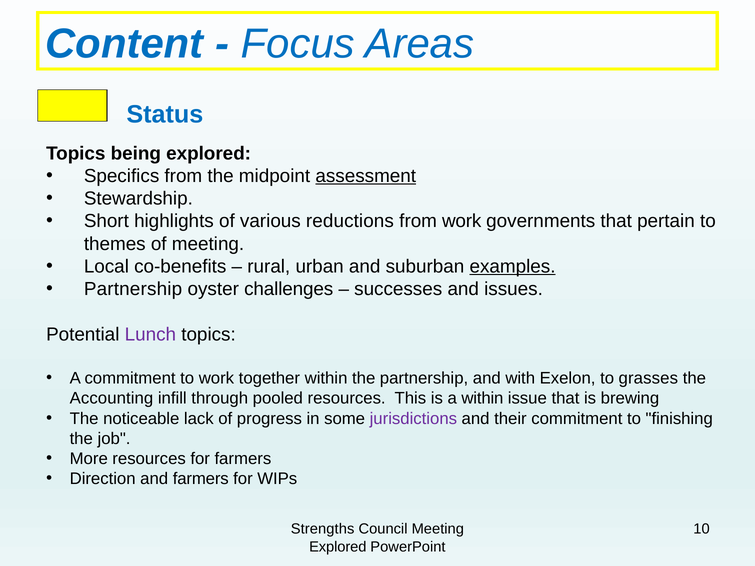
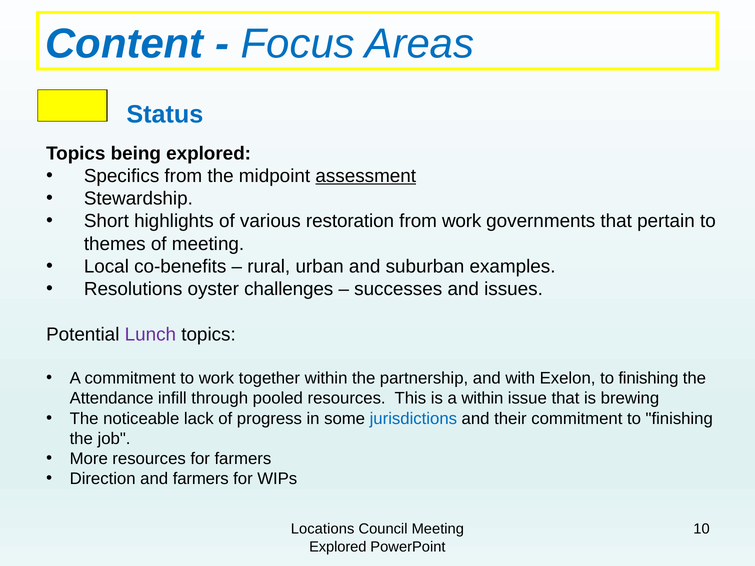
reductions: reductions -> restoration (350, 221)
examples underline: present -> none (512, 267)
Partnership: Partnership -> Resolutions (133, 289)
Exelon to grasses: grasses -> finishing (648, 378)
Accounting: Accounting -> Attendance (112, 399)
jurisdictions colour: purple -> blue (413, 419)
Strengths: Strengths -> Locations (323, 529)
